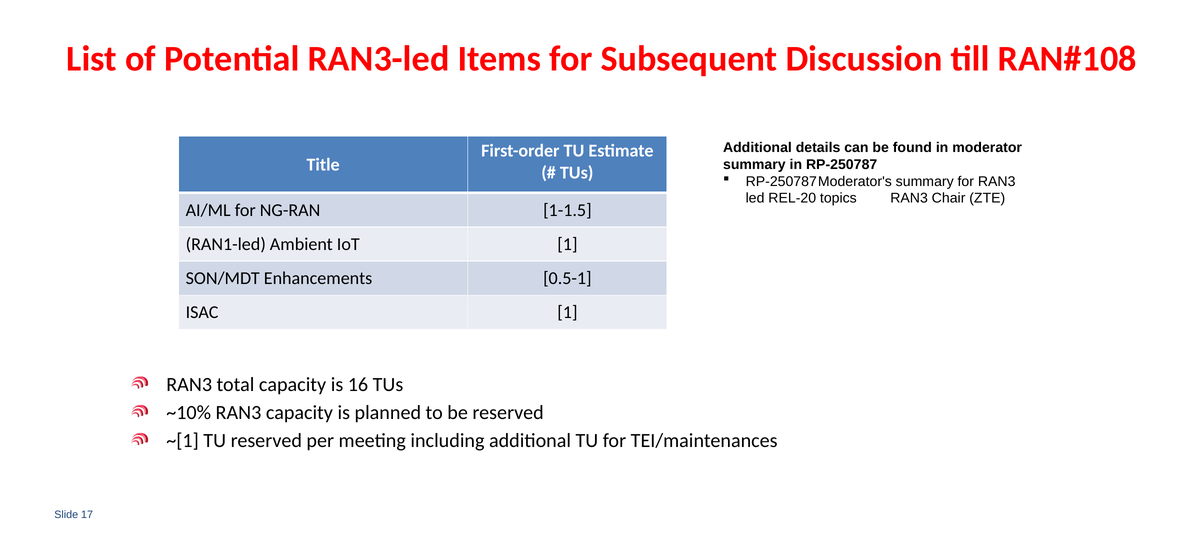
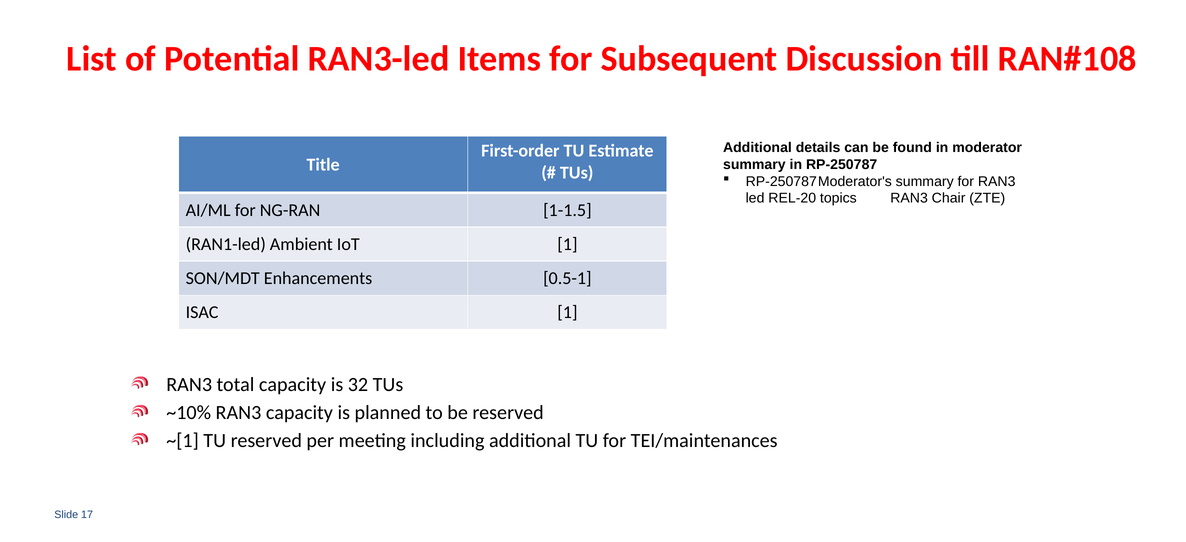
16: 16 -> 32 (358, 385)
